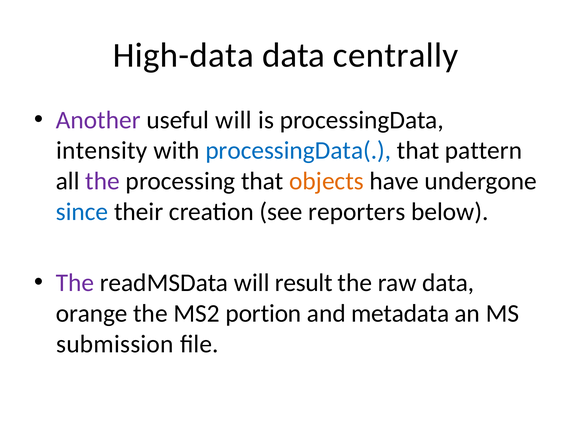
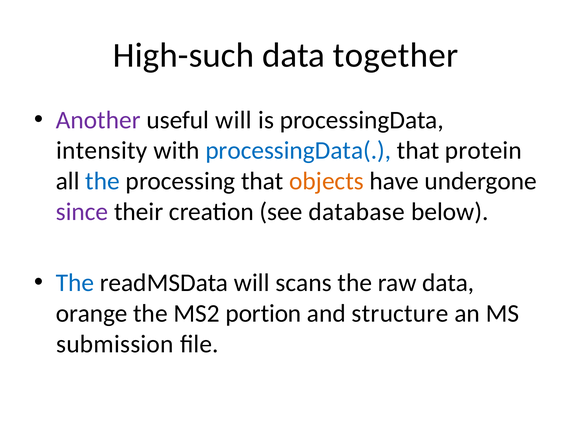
High-data: High-data -> High-such (184, 55)
centrally: centrally -> together (396, 55)
pattern: pattern -> protein (483, 151)
the colour: purple -> blue (103, 181)
since colour: blue -> purple (82, 212)
reporters: reporters -> database (357, 212)
The colour: purple -> blue (75, 283)
result: result -> scans (304, 283)
metadata: metadata -> structure (400, 313)
